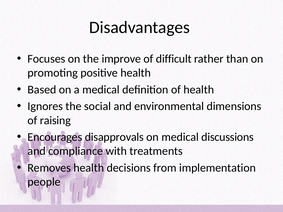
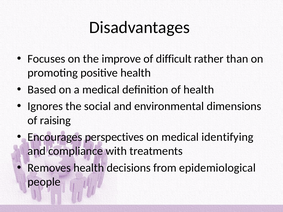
disapprovals: disapprovals -> perspectives (114, 137)
discussions: discussions -> identifying (227, 137)
implementation: implementation -> epidemiological (217, 168)
